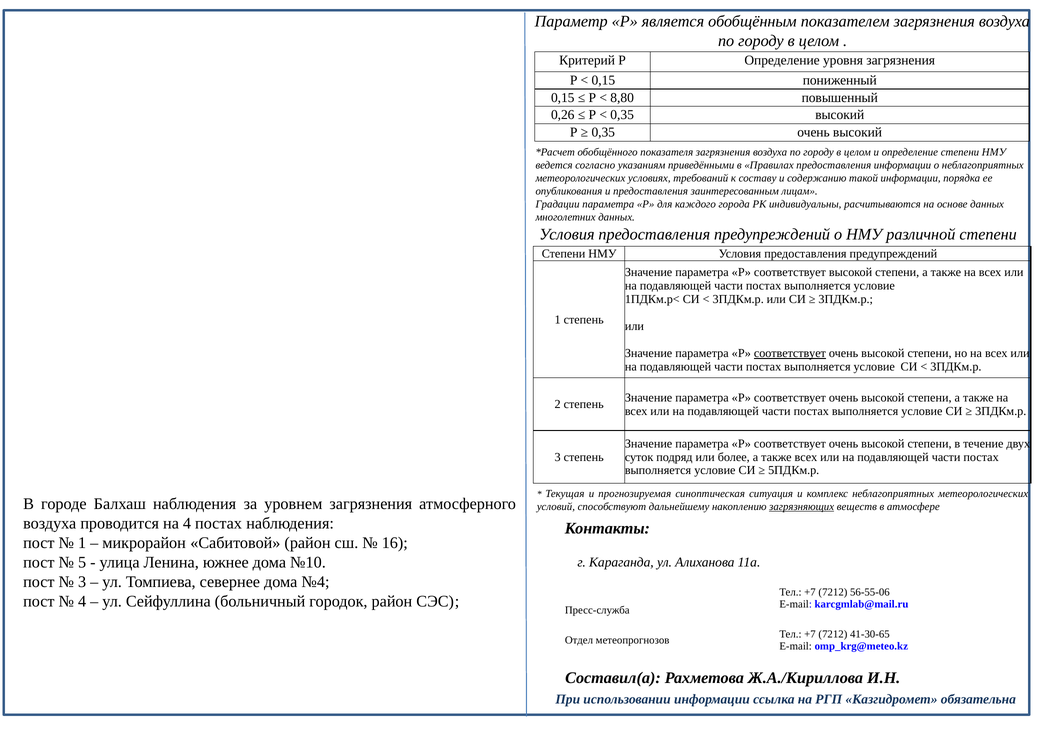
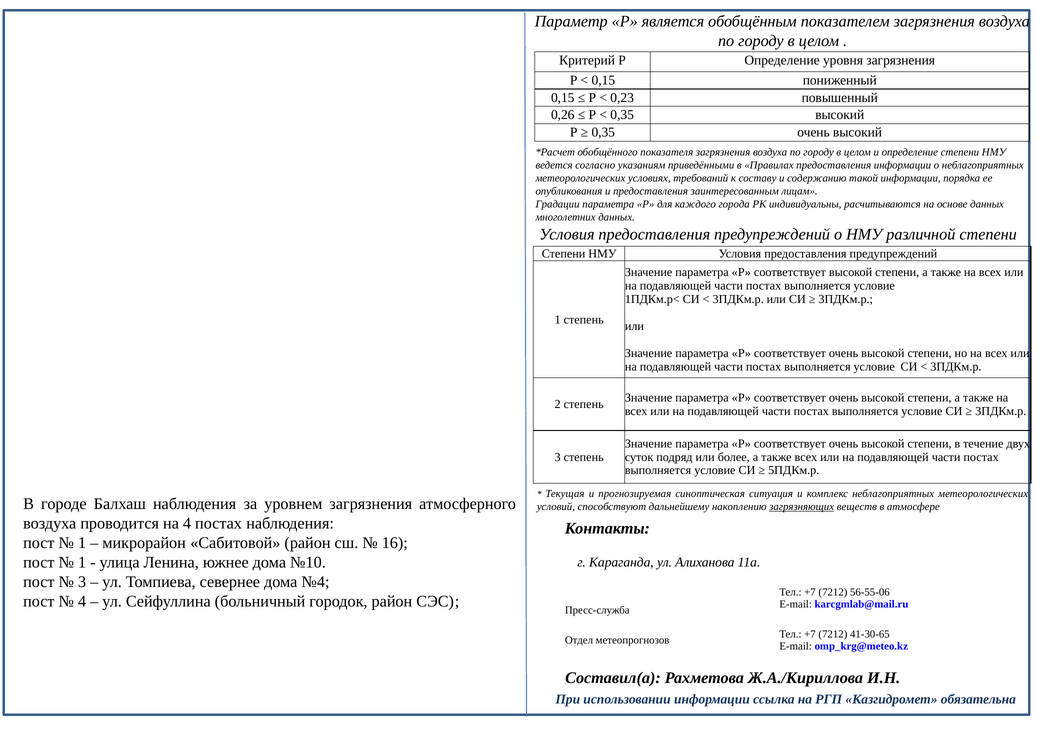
8,80: 8,80 -> 0,23 (622, 98)
соответствует underline: present -> none (790, 353)
5: 5 -> 1 (82, 562)
